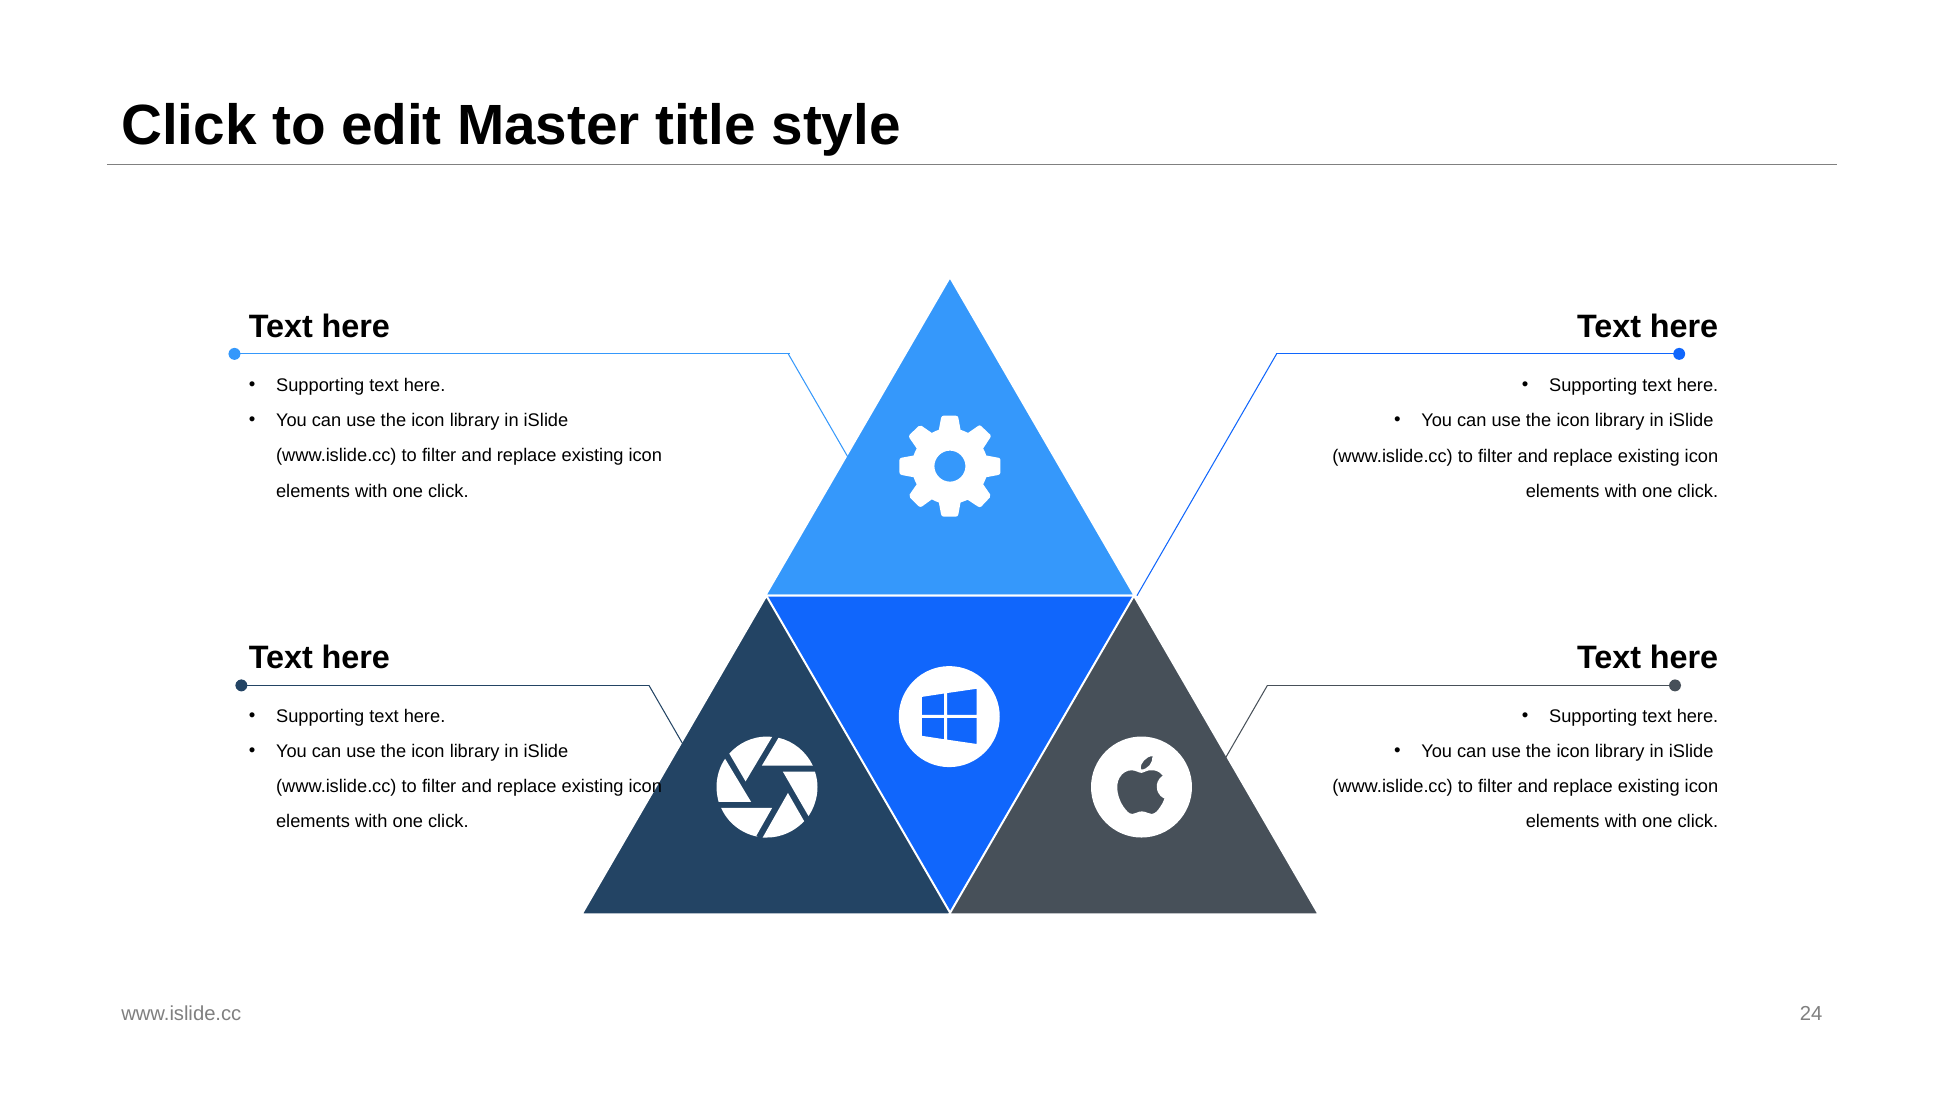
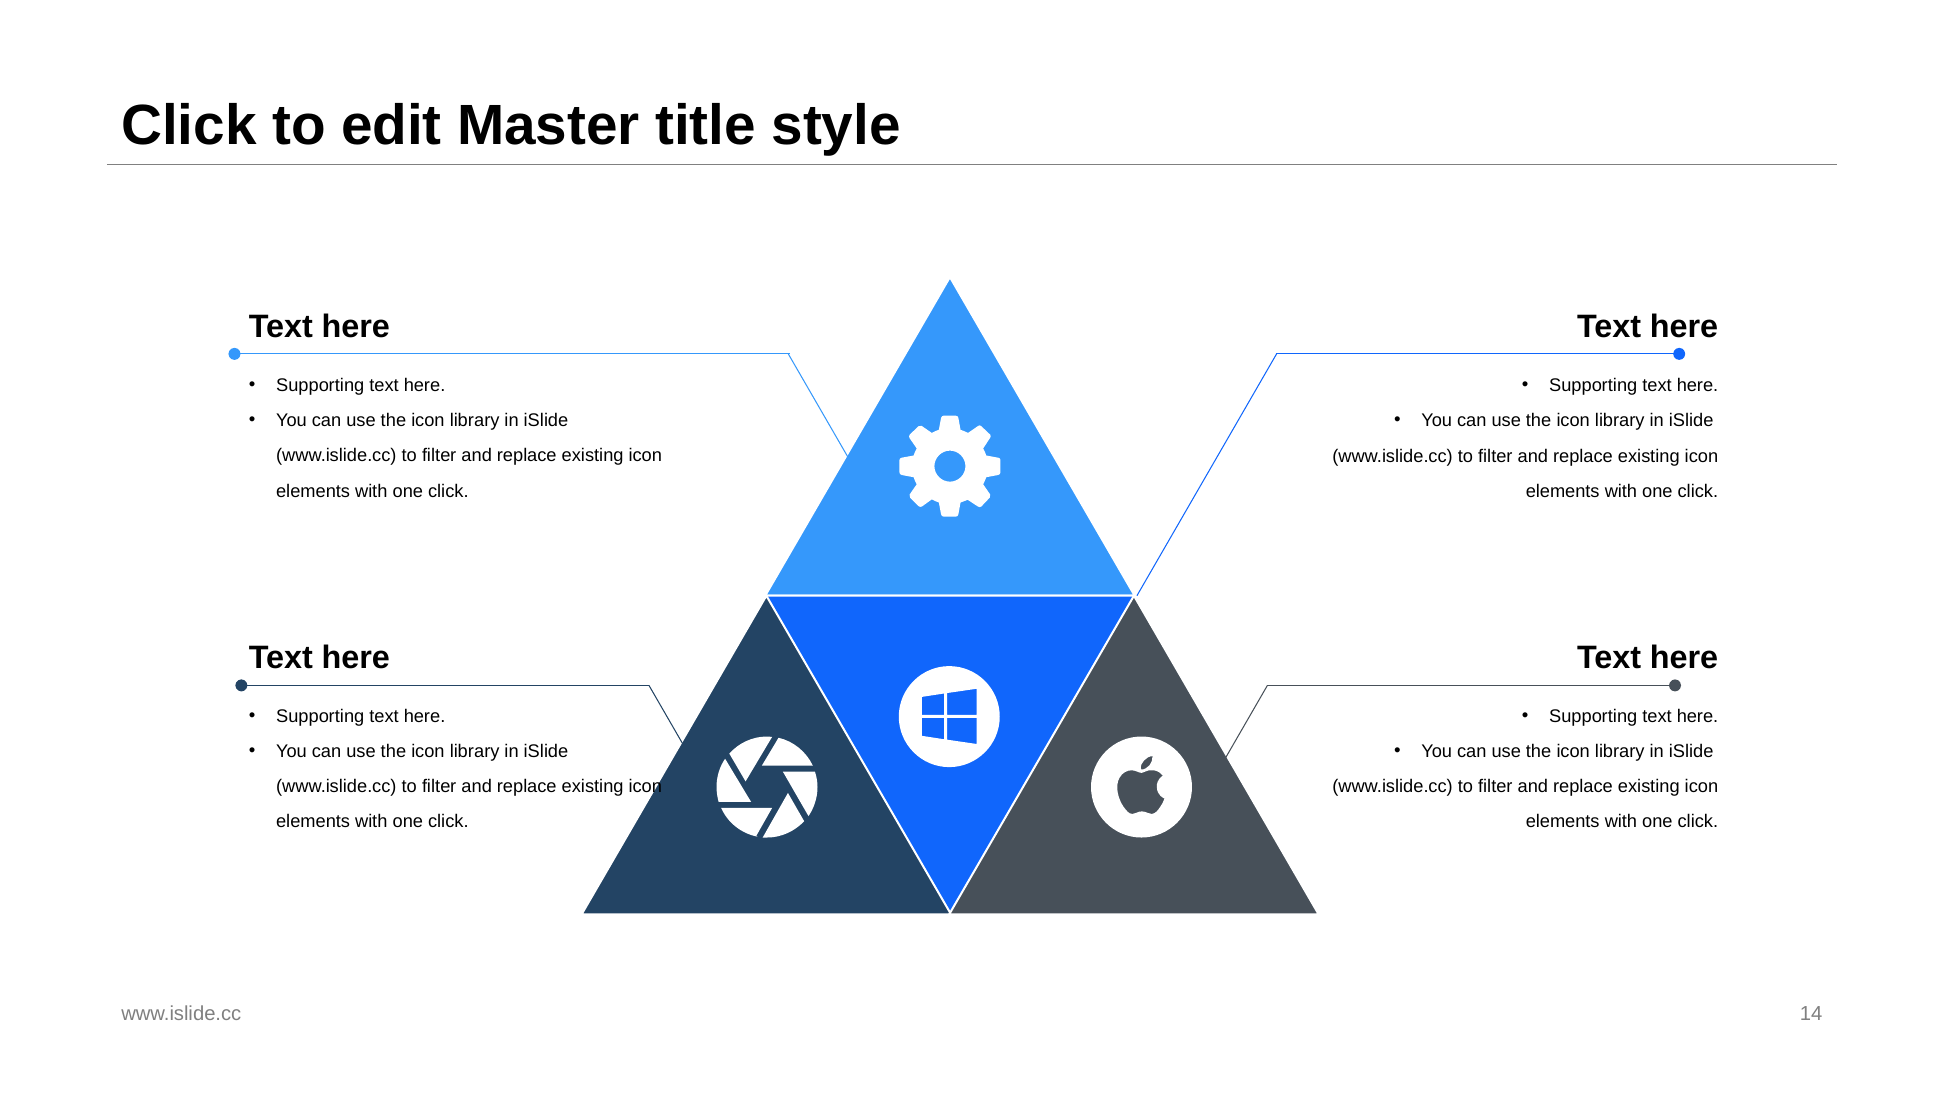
24: 24 -> 14 (1811, 1013)
